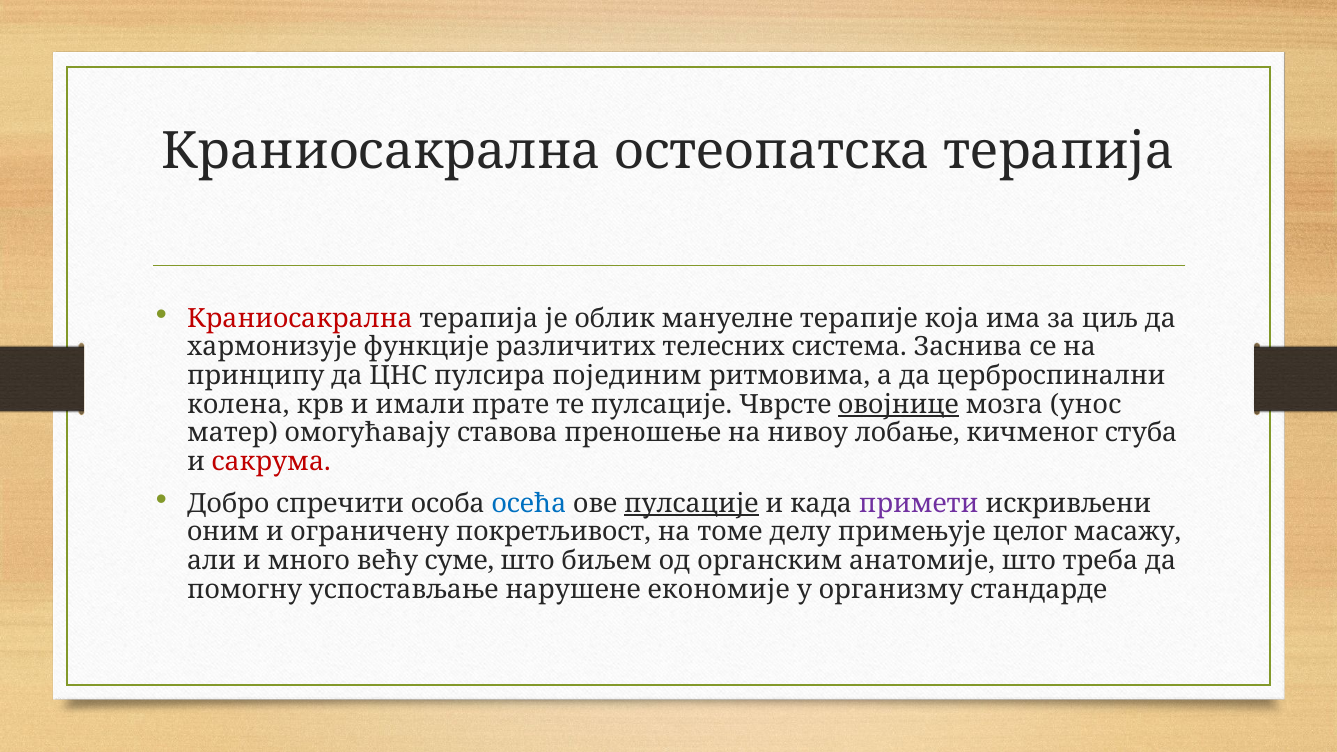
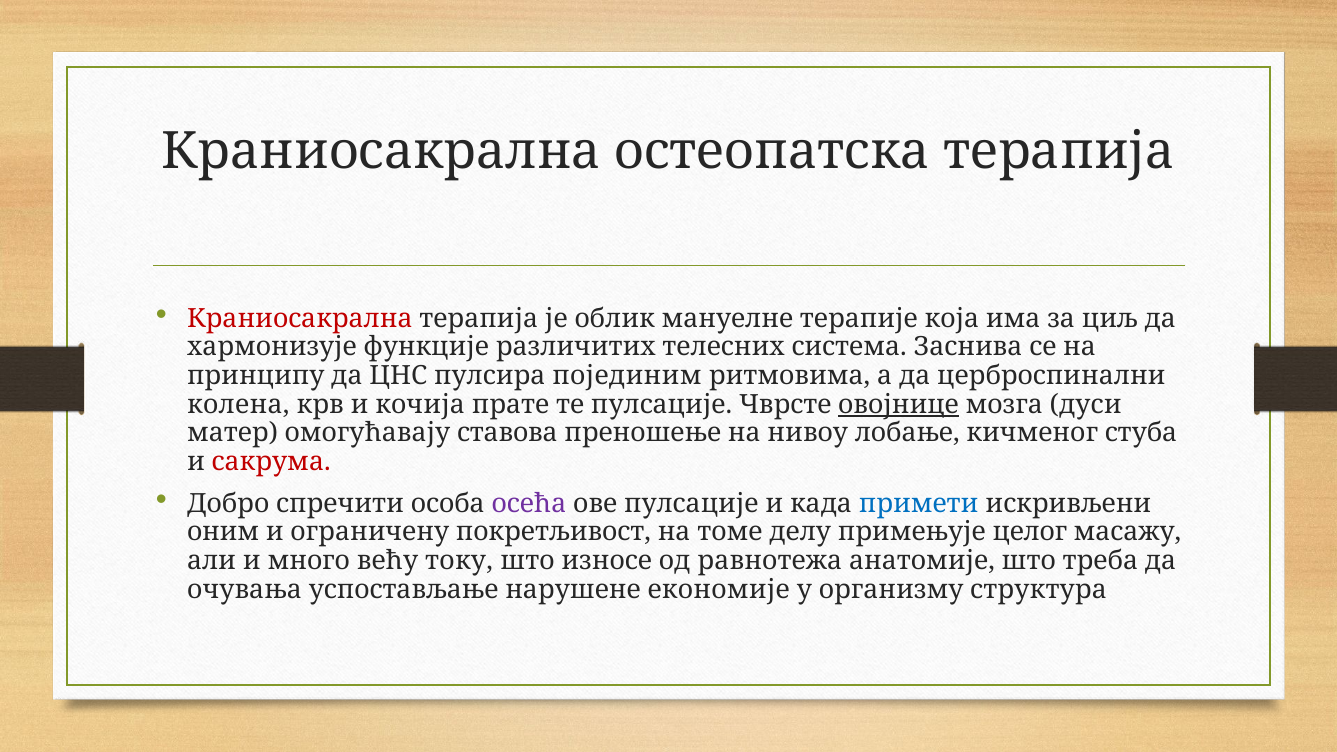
имали: имали -> кочија (420, 404)
унос: унос -> дуси (1086, 404)
осећа colour: blue -> purple (529, 504)
пулсације underline: present -> none (691, 504)
примети colour: purple -> blue (919, 504)
суме: суме -> току (459, 561)
биљем: биљем -> износе (607, 561)
органским: органским -> равнотежа (770, 561)
помогну: помогну -> очувања (245, 589)
стандарде: стандарде -> структура (1039, 589)
